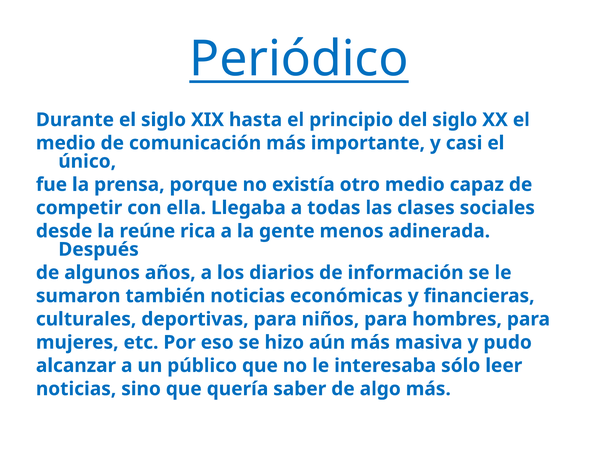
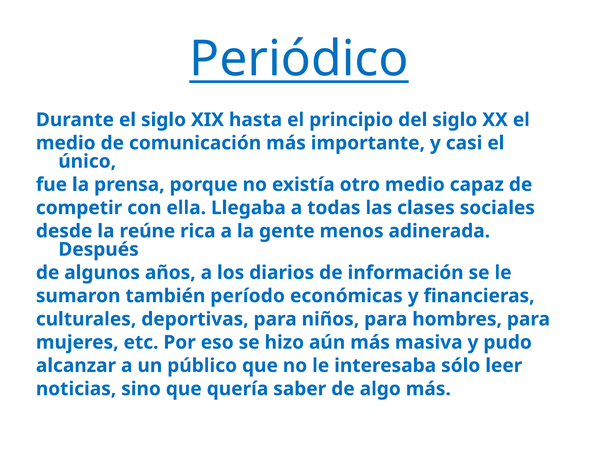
también noticias: noticias -> período (248, 296)
